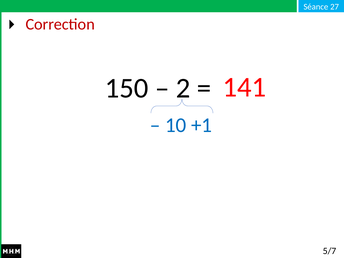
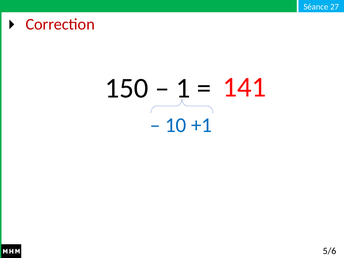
2: 2 -> 1 (183, 88)
5/7: 5/7 -> 5/6 (329, 251)
